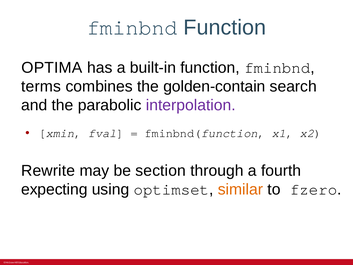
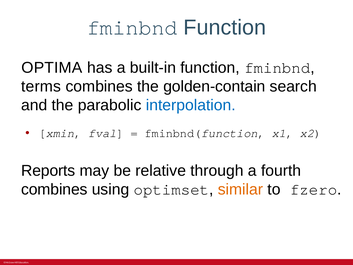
interpolation colour: purple -> blue (191, 105)
Rewrite: Rewrite -> Reports (48, 171)
section: section -> relative (161, 171)
expecting: expecting -> combines (54, 189)
